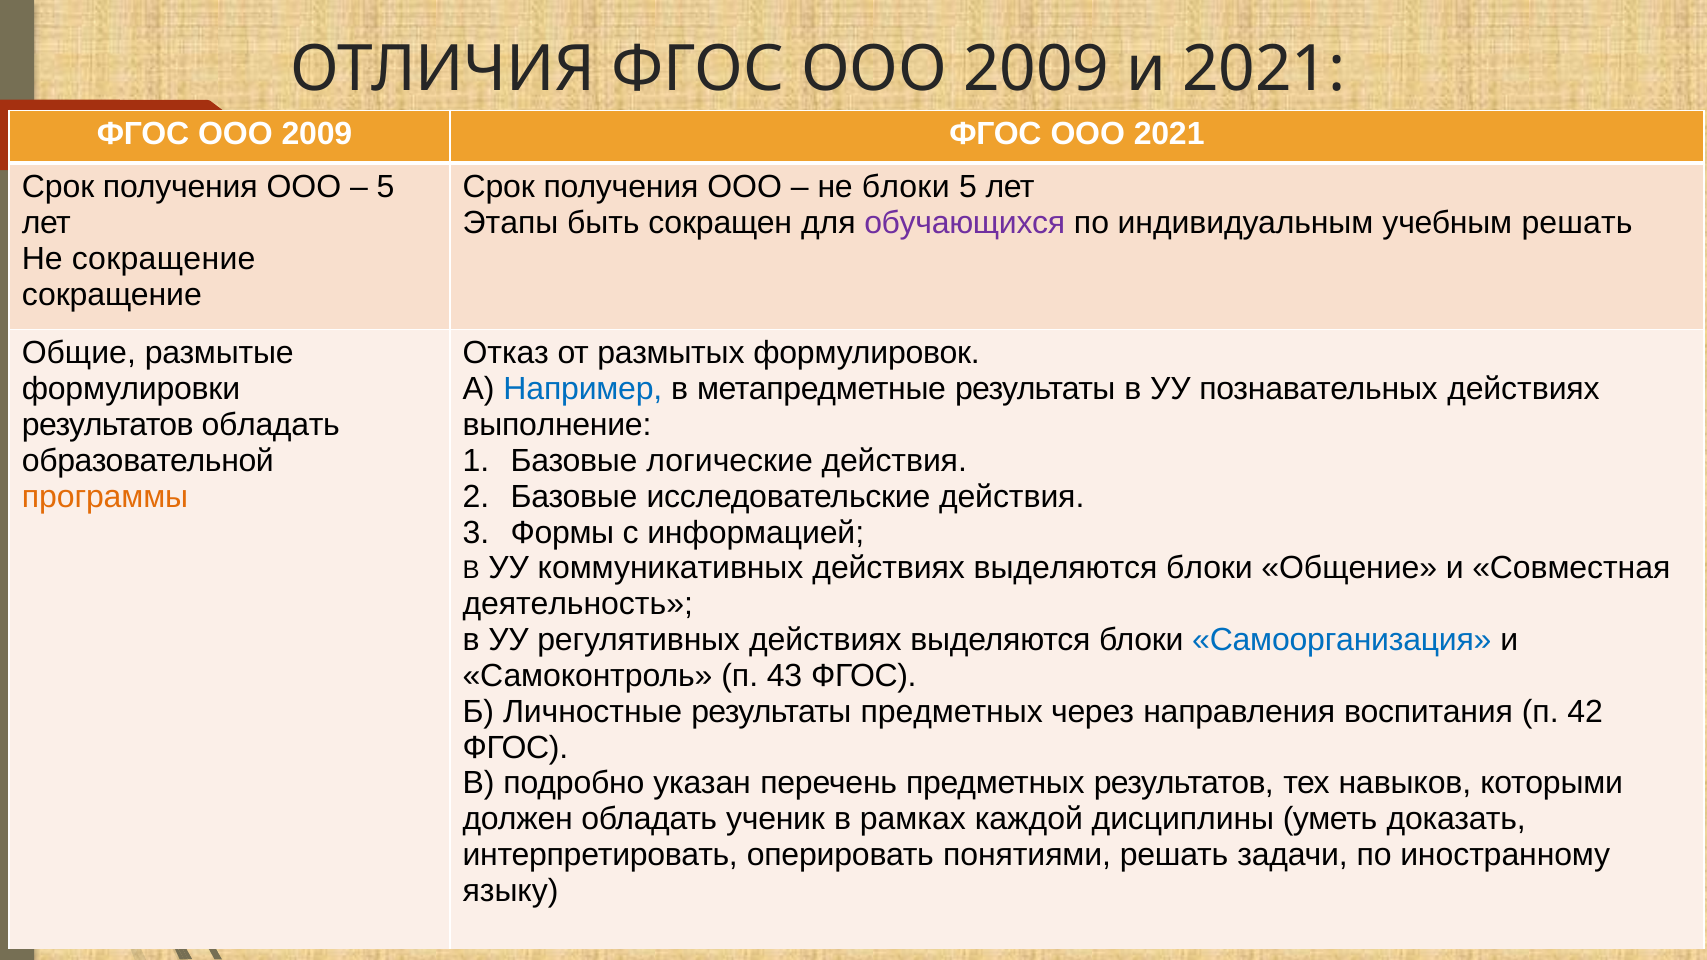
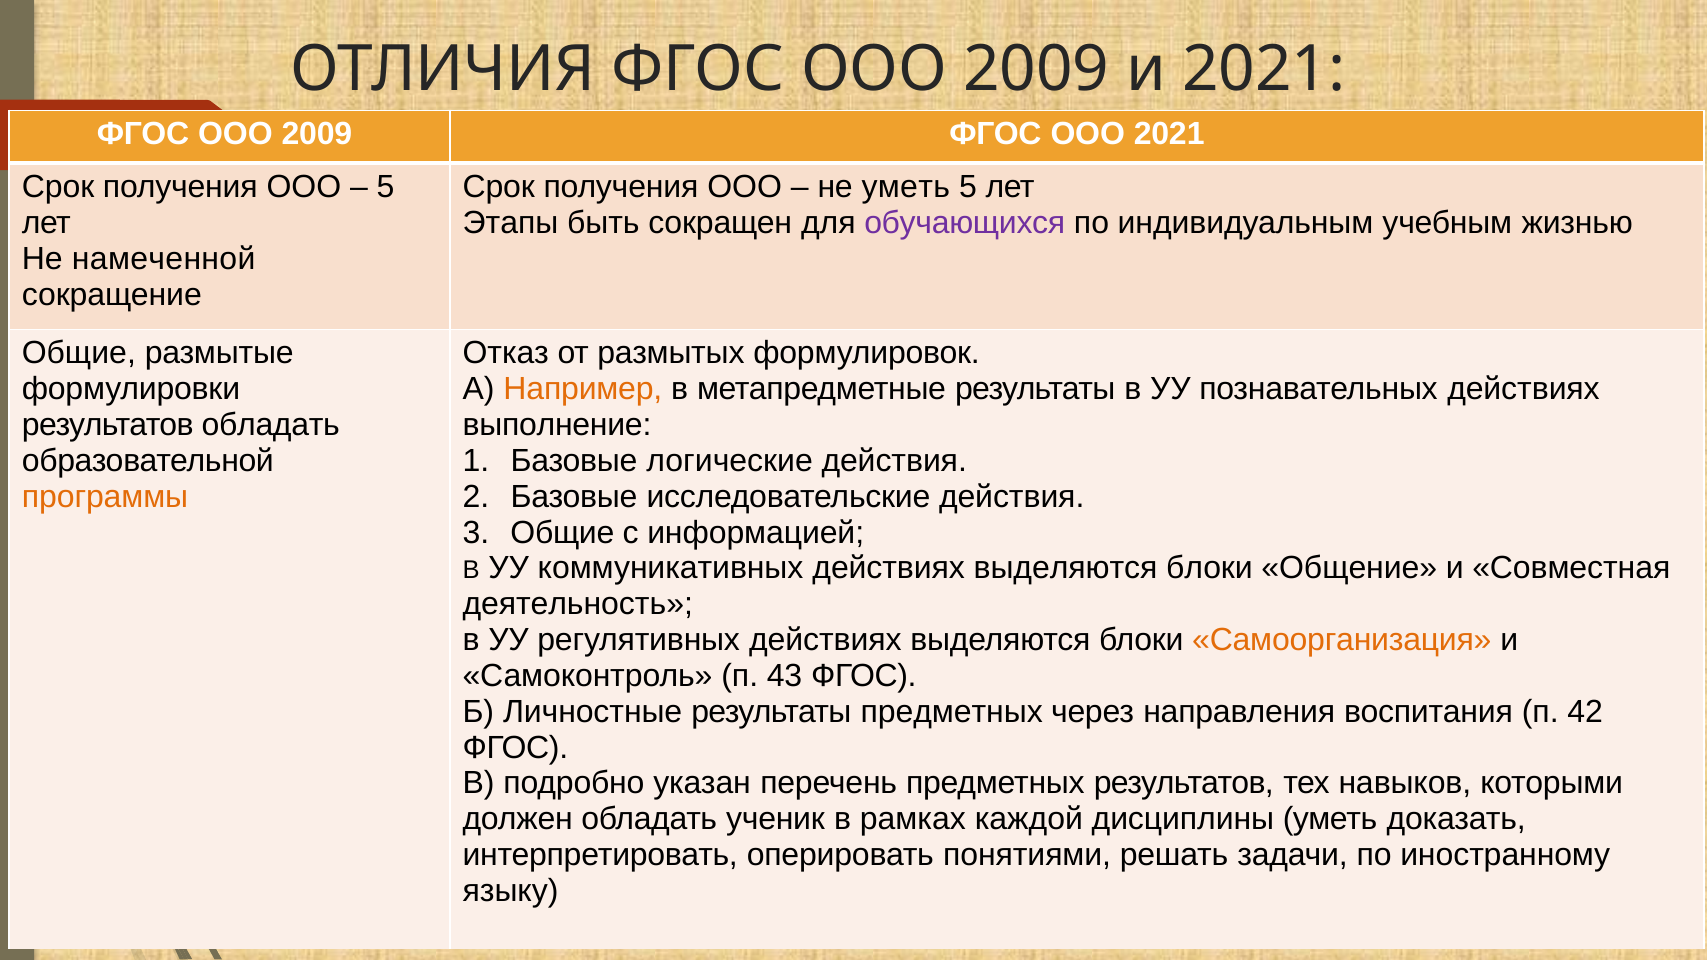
не блоки: блоки -> уметь (906, 187)
учебным решать: решать -> жизнью (1577, 223)
Не сокращение: сокращение -> намеченной (164, 259)
Например colour: blue -> orange (583, 389)
Формы: Формы -> Общие (562, 533)
Самоорганизация colour: blue -> orange (1342, 640)
